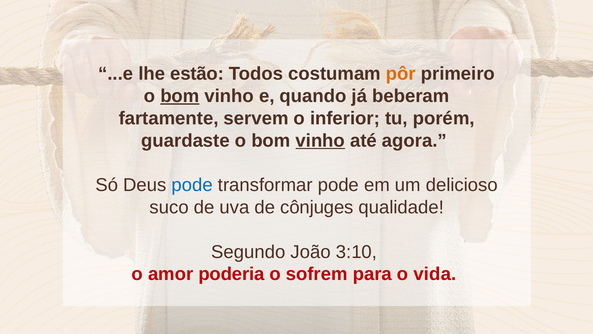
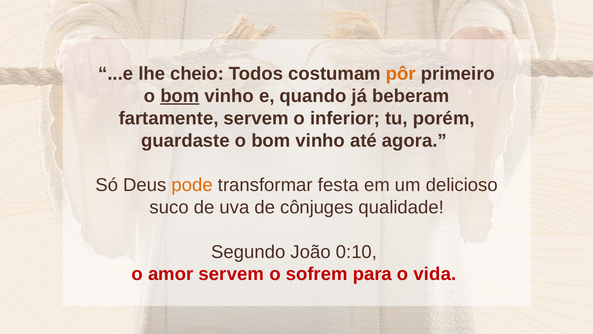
estão: estão -> cheio (197, 74)
vinho underline: present -> none (320, 140)
pode colour: blue -> orange (192, 185)
transformar pode: pode -> festa (338, 185)
3:10: 3:10 -> 0:10 (357, 252)
amor poderia: poderia -> servem (231, 274)
